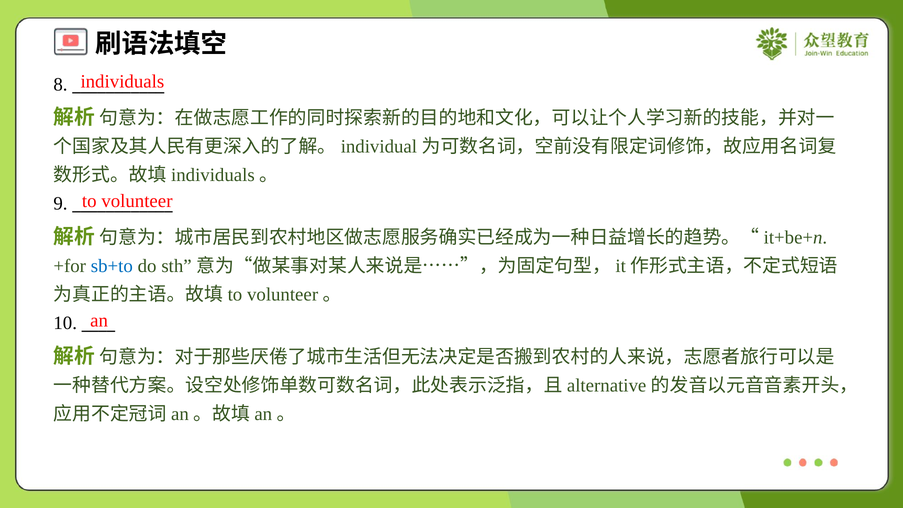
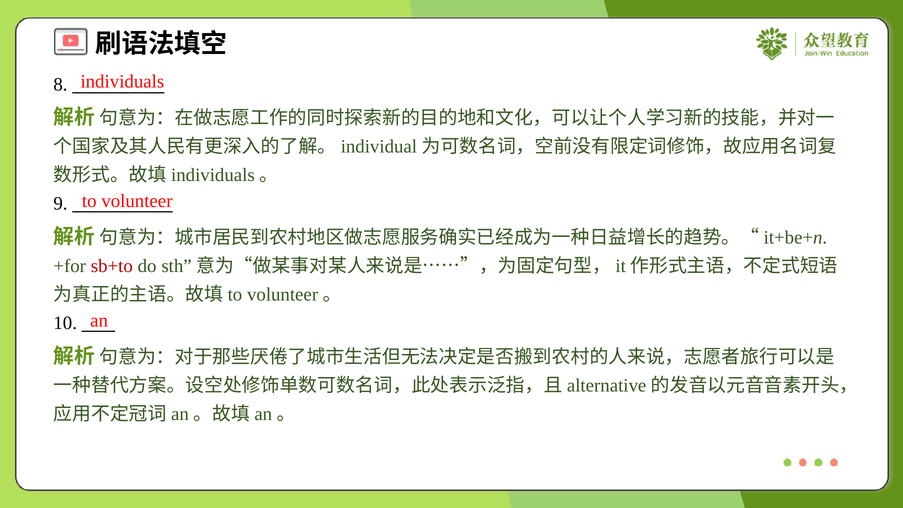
sb+to colour: blue -> red (112, 266)
